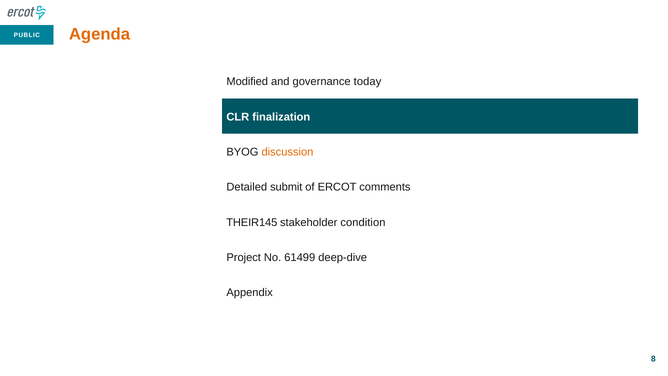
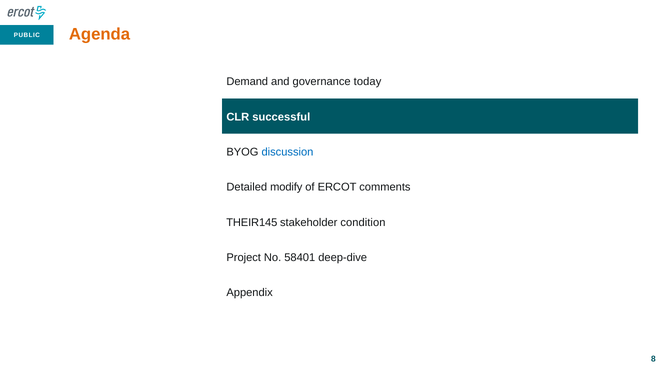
Modified: Modified -> Demand (247, 82)
finalization: finalization -> successful (281, 117)
discussion colour: orange -> blue (287, 152)
submit: submit -> modify (286, 187)
61499: 61499 -> 58401 (300, 257)
